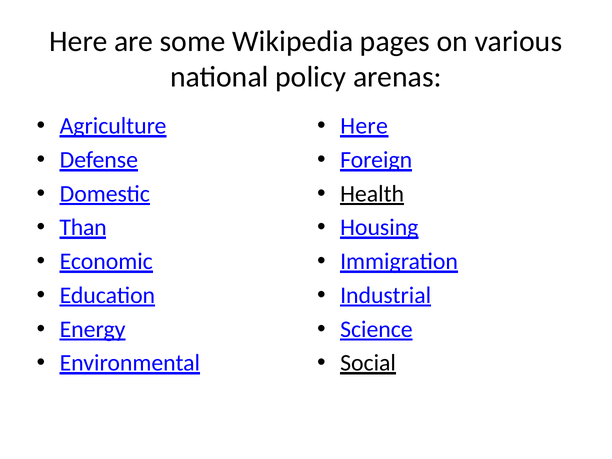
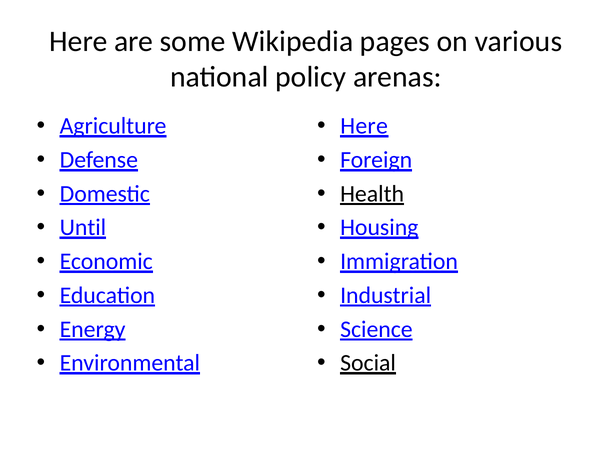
Than: Than -> Until (83, 228)
